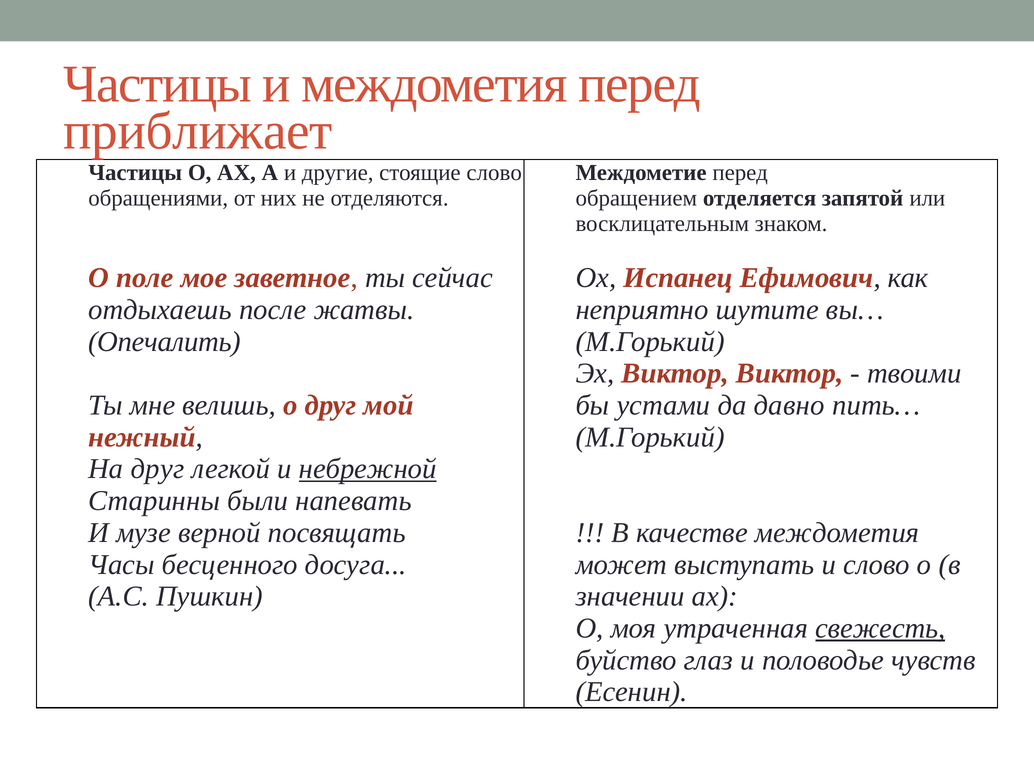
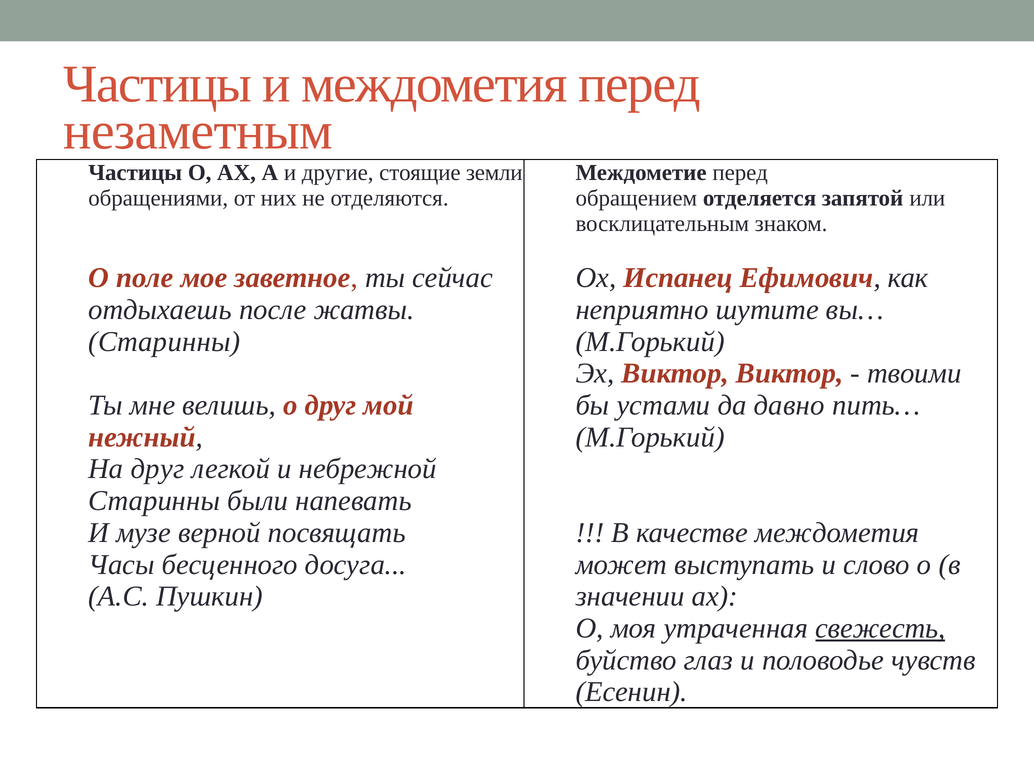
приближает: приближает -> незаметным (198, 131)
стоящие слово: слово -> земли (494, 173)
Опечалить: Опечалить -> Старинны (164, 342)
небрежной underline: present -> none (368, 469)
